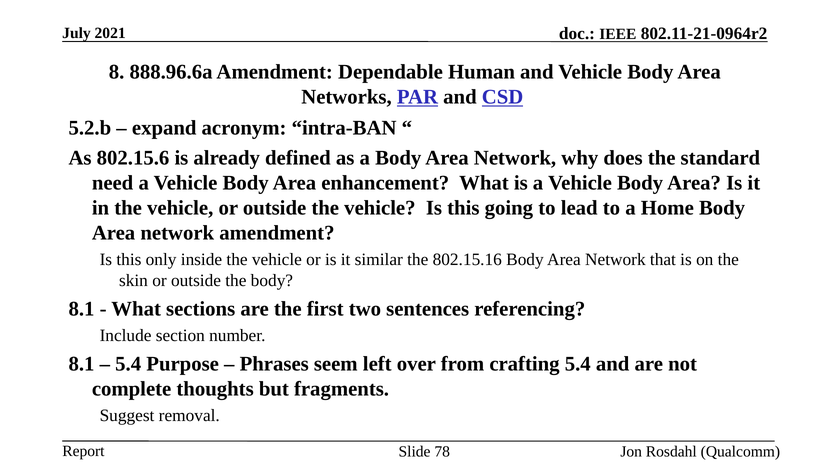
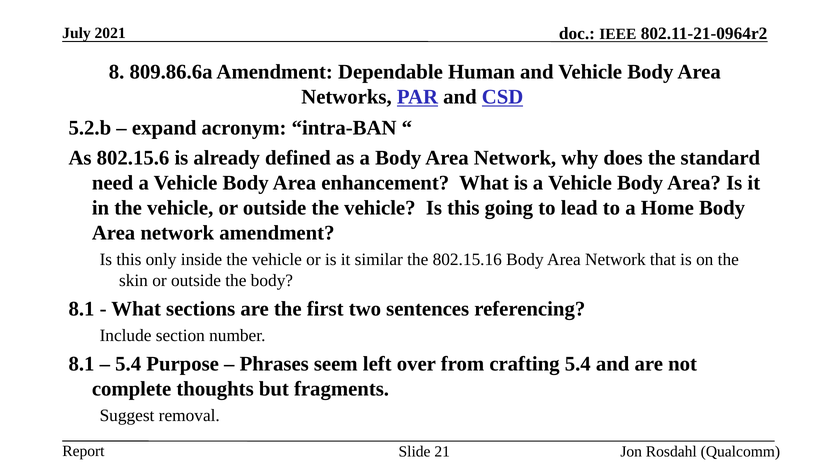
888.96.6a: 888.96.6a -> 809.86.6a (171, 72)
78: 78 -> 21 (442, 451)
